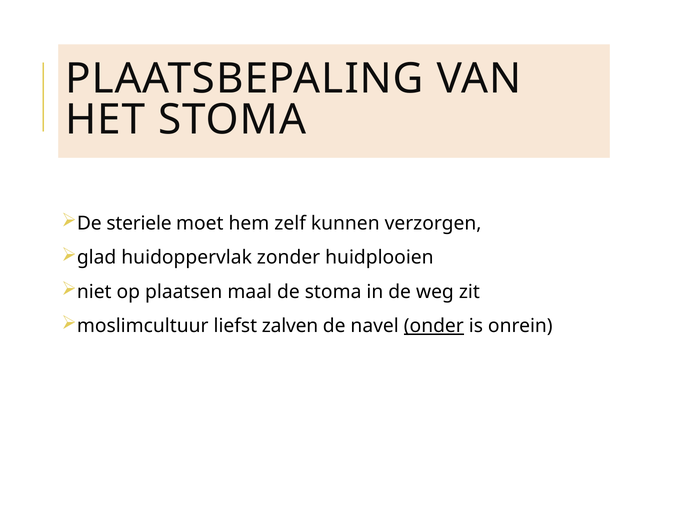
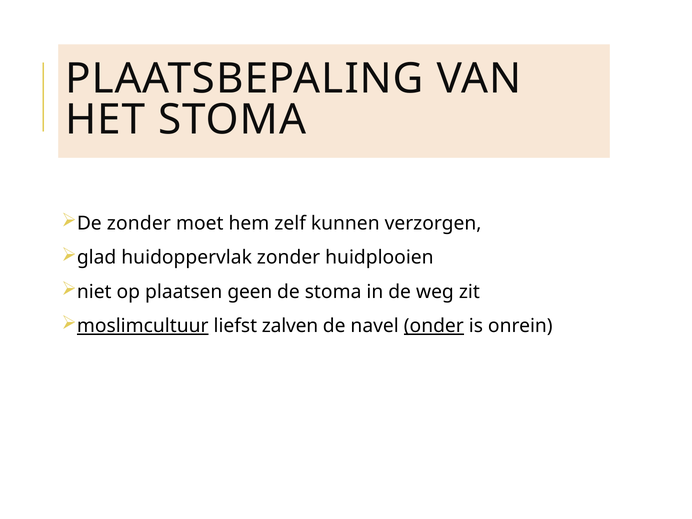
De steriele: steriele -> zonder (139, 223)
maal: maal -> geen (250, 292)
moslimcultuur underline: none -> present (143, 326)
